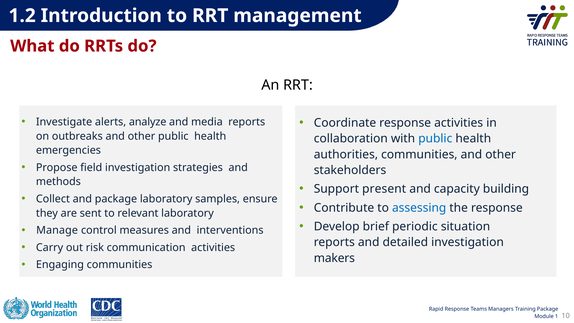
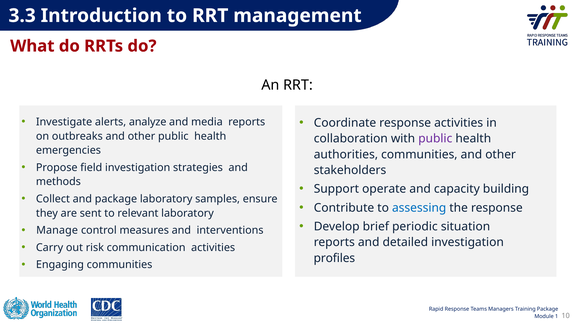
1.2: 1.2 -> 3.3 (22, 16)
public colour: blue -> purple (435, 139)
present: present -> operate (384, 189)
makers: makers -> profiles (334, 258)
